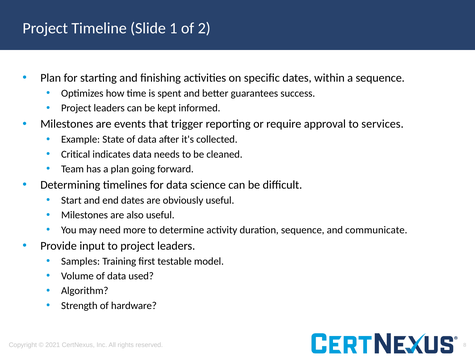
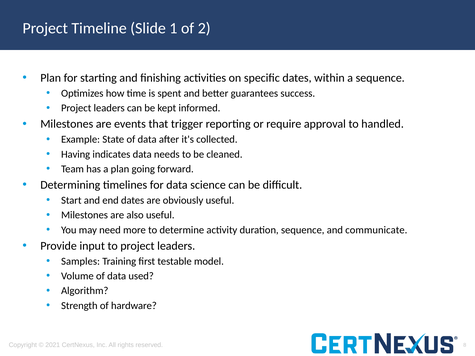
services: services -> handled (383, 124)
Critical: Critical -> Having (76, 154)
